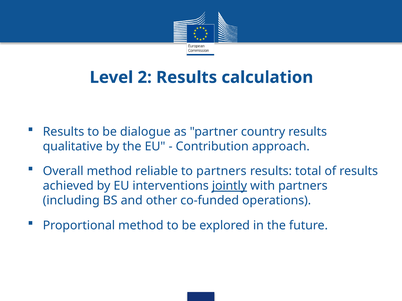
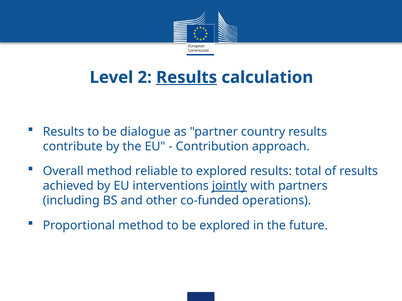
Results underline: none -> present (187, 78)
qualitative: qualitative -> contribute (73, 147)
to partners: partners -> explored (221, 171)
